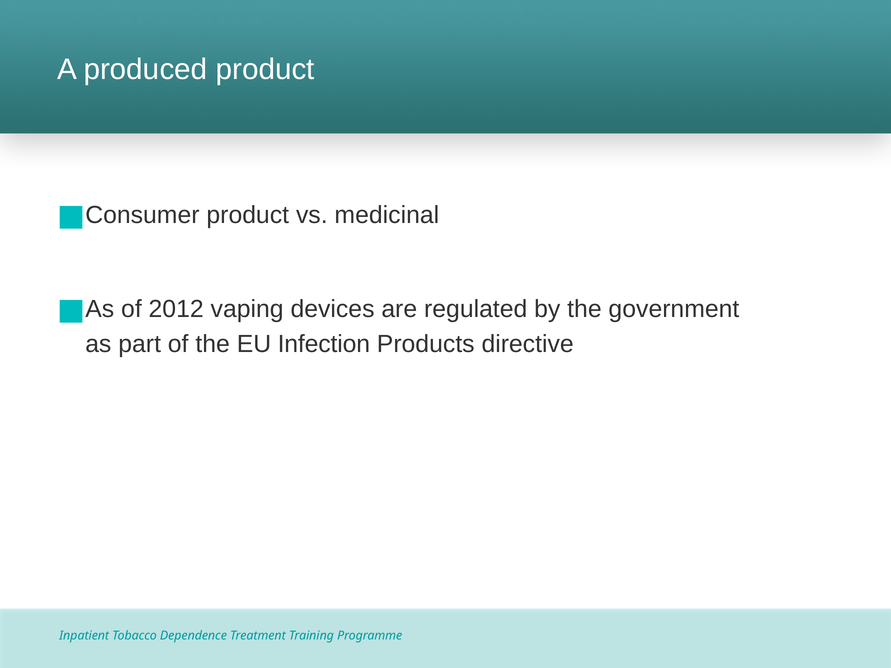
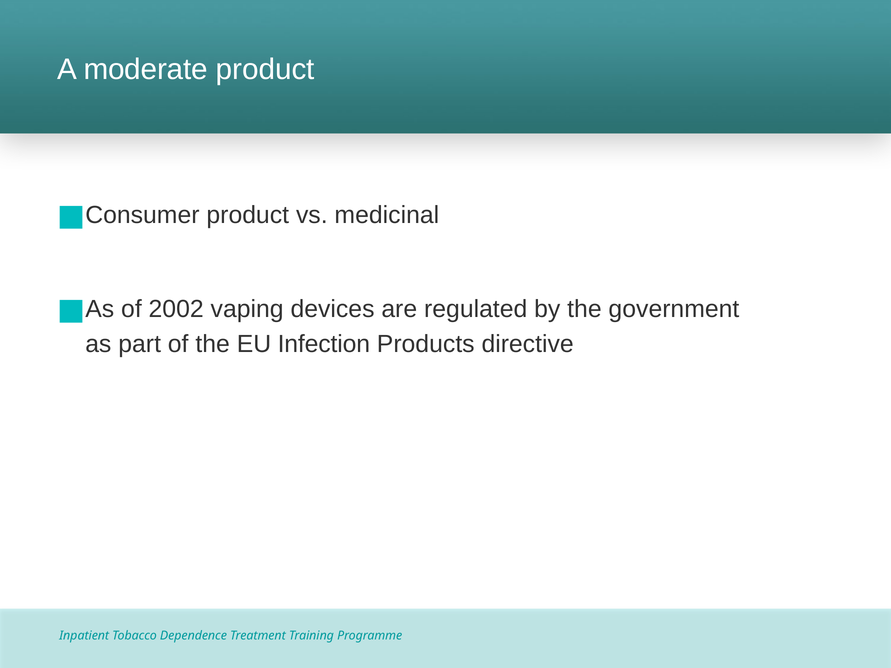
produced: produced -> moderate (146, 69)
2012: 2012 -> 2002 (176, 309)
